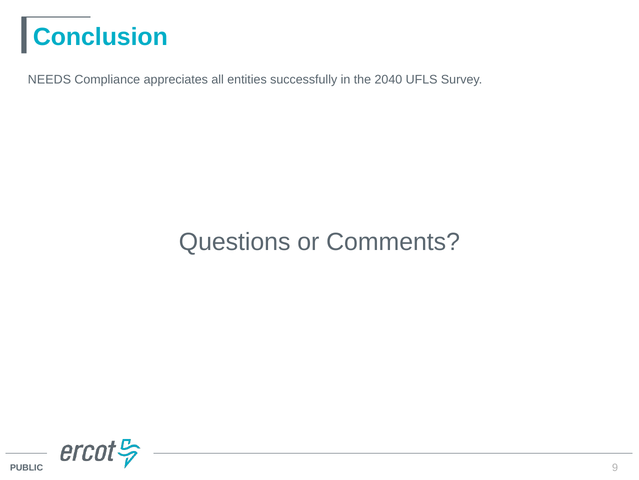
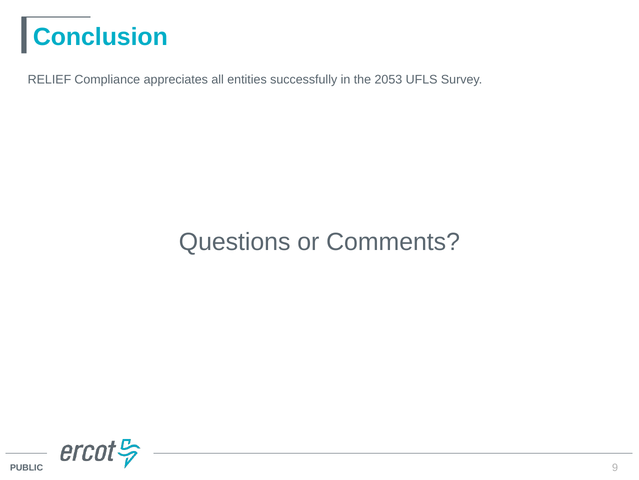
NEEDS: NEEDS -> RELIEF (49, 79)
2040: 2040 -> 2053 (388, 79)
